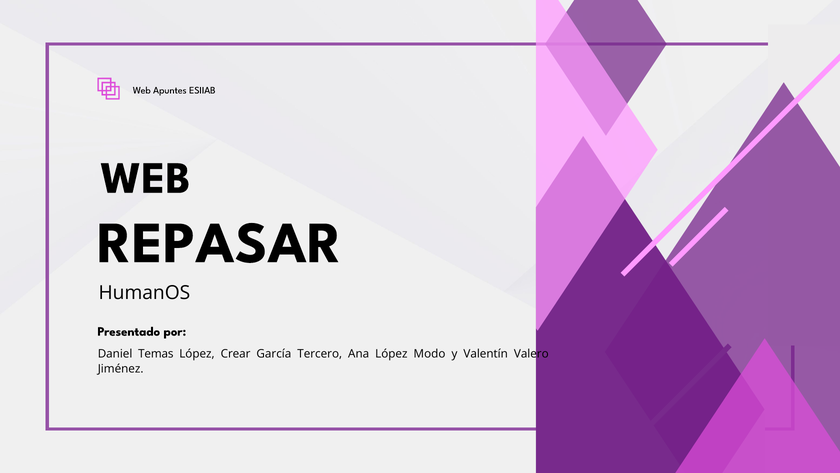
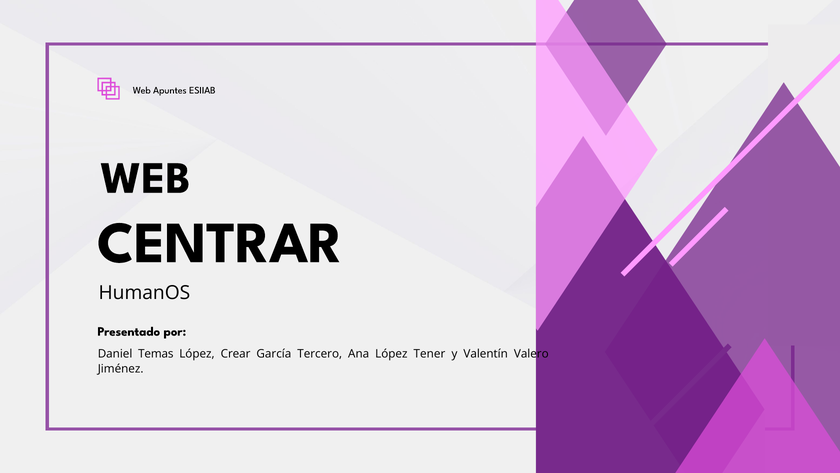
REPASAR: REPASAR -> CENTRAR (220, 243)
Modo: Modo -> Tener (429, 353)
